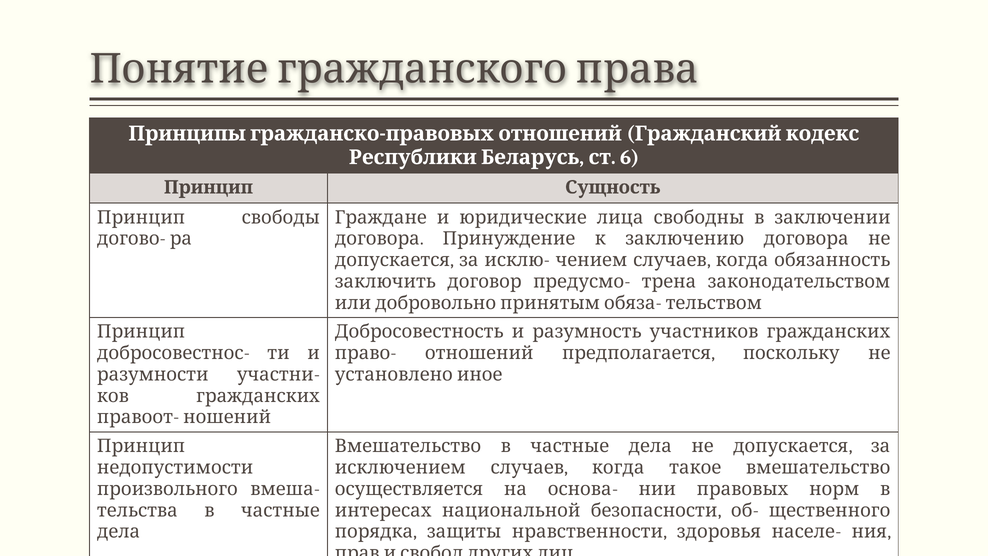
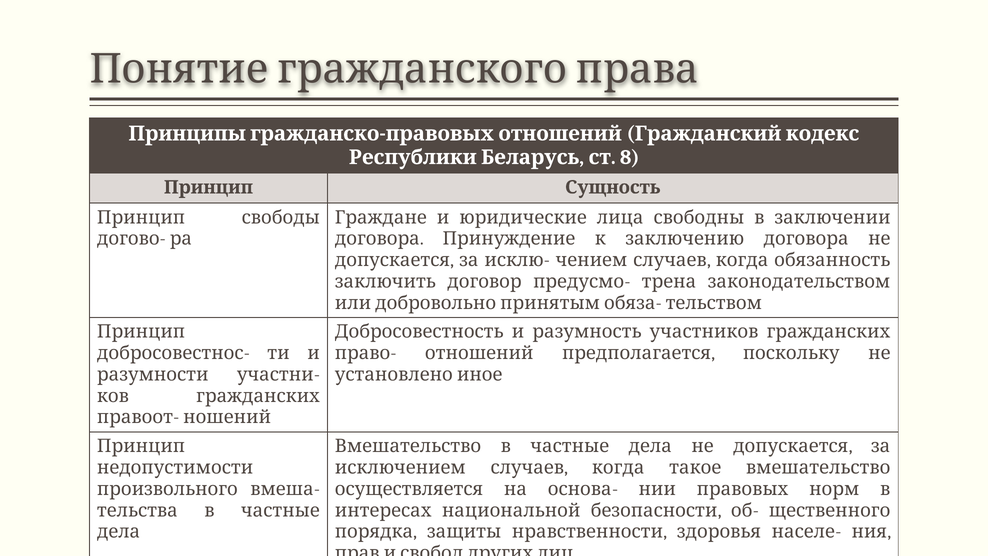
6: 6 -> 8 (630, 157)
